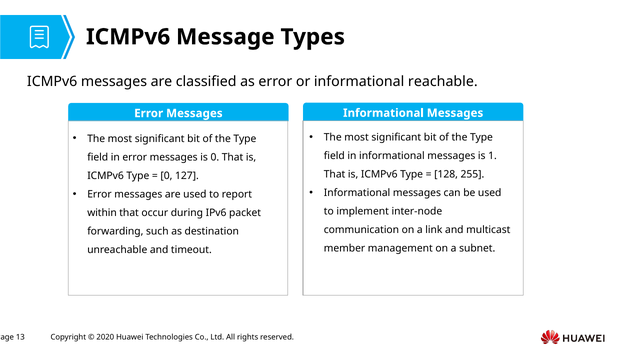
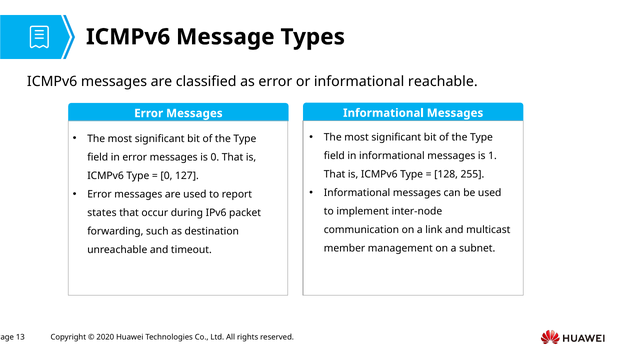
within: within -> states (102, 213)
